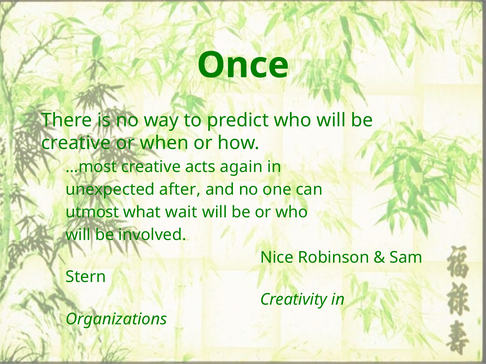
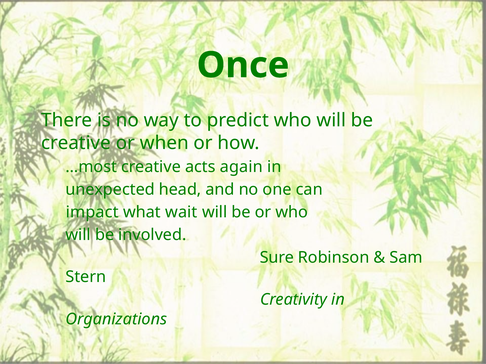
after: after -> head (180, 190)
utmost: utmost -> impact (92, 213)
Nice: Nice -> Sure (277, 258)
